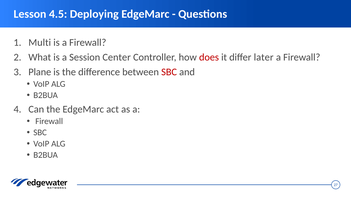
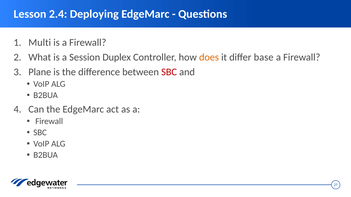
4.5: 4.5 -> 2.4 (58, 14)
Center: Center -> Duplex (117, 57)
does colour: red -> orange (209, 57)
later: later -> base (264, 57)
